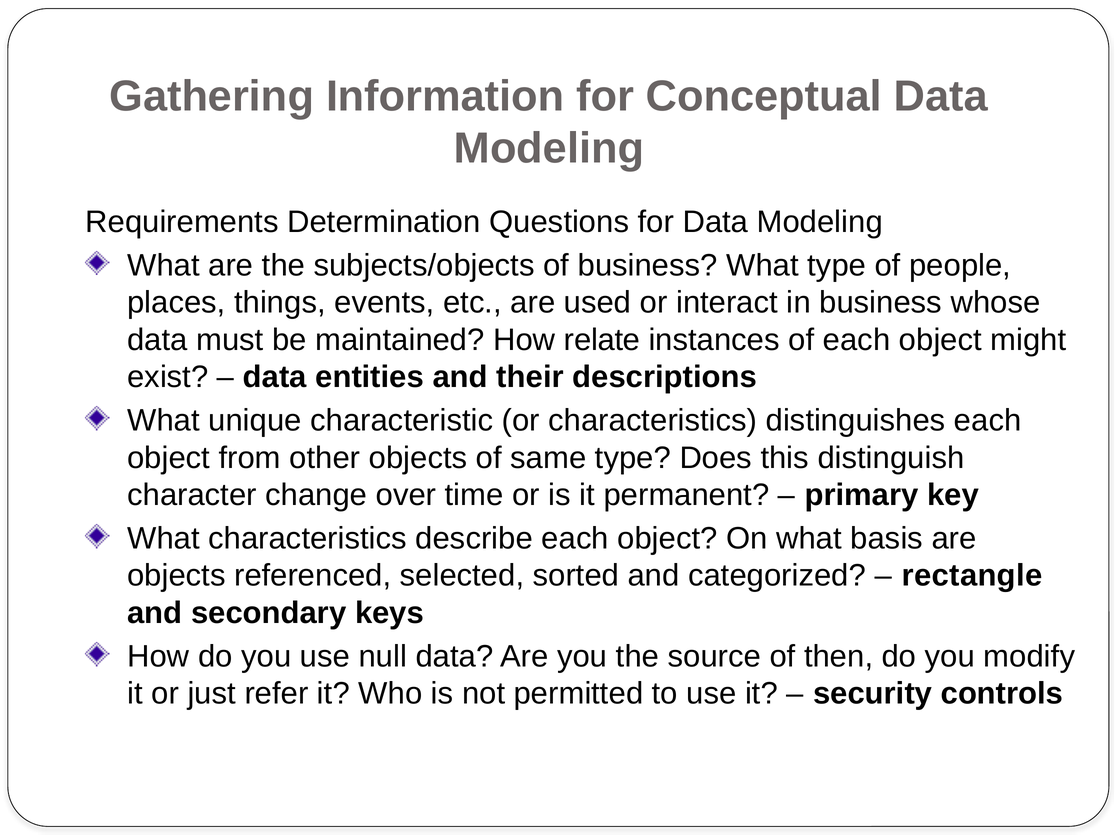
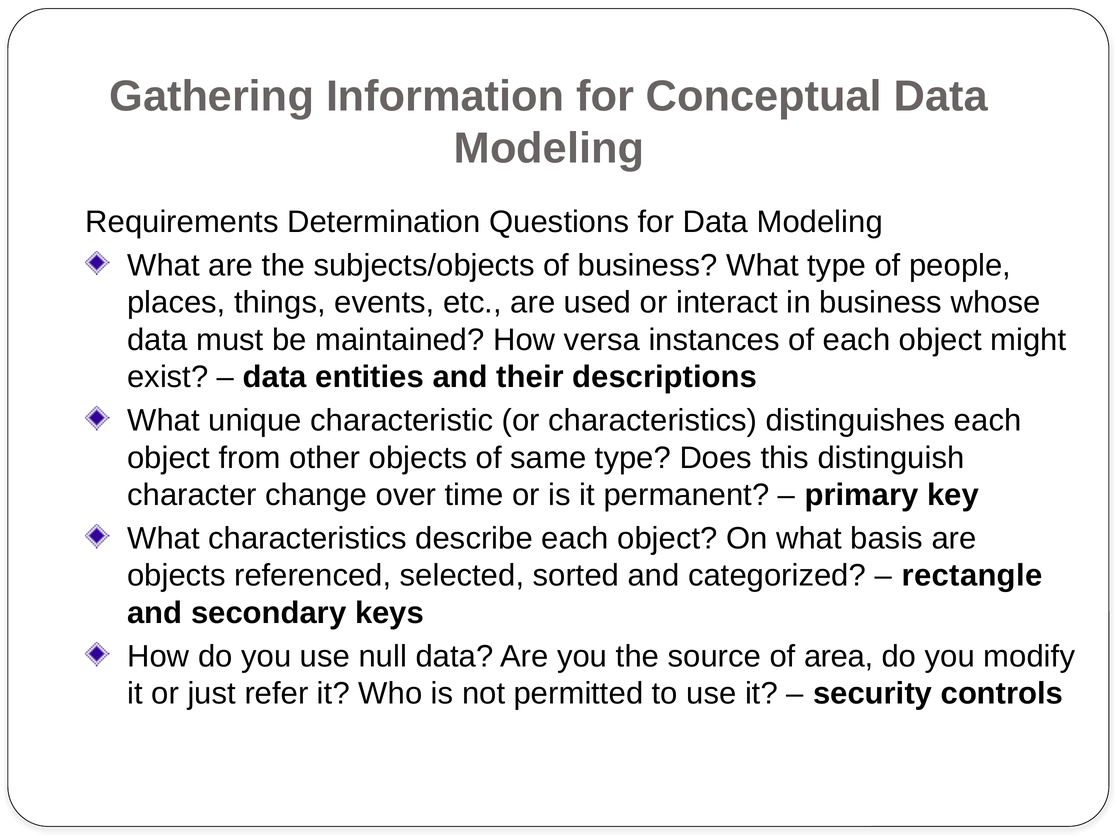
relate: relate -> versa (602, 340)
then: then -> area (839, 656)
